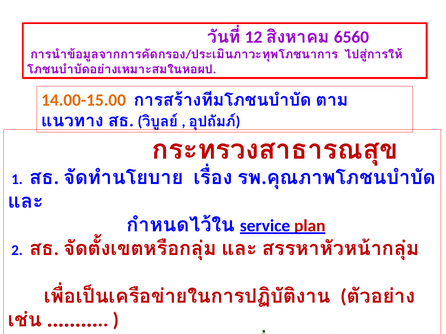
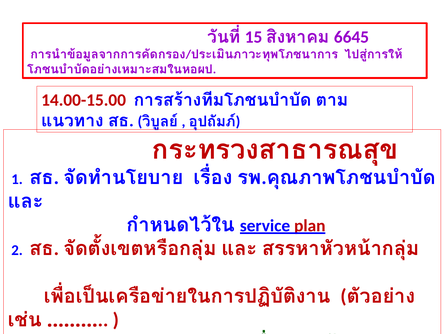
12: 12 -> 15 (254, 37)
6560: 6560 -> 6645 (351, 37)
14.00-15.00 colour: orange -> red (84, 100)
